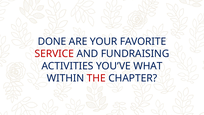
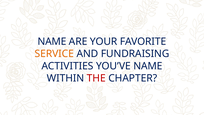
DONE: DONE -> NAME (52, 41)
SERVICE colour: red -> orange (54, 54)
YOU’VE WHAT: WHAT -> NAME (148, 66)
